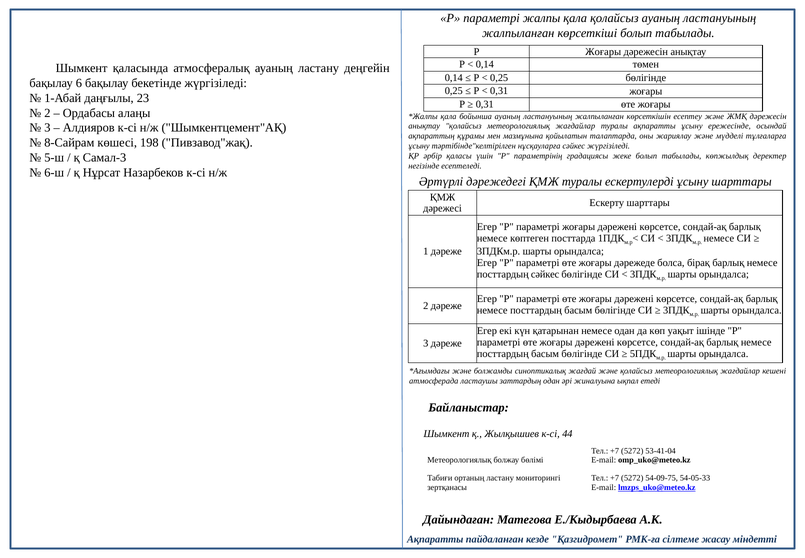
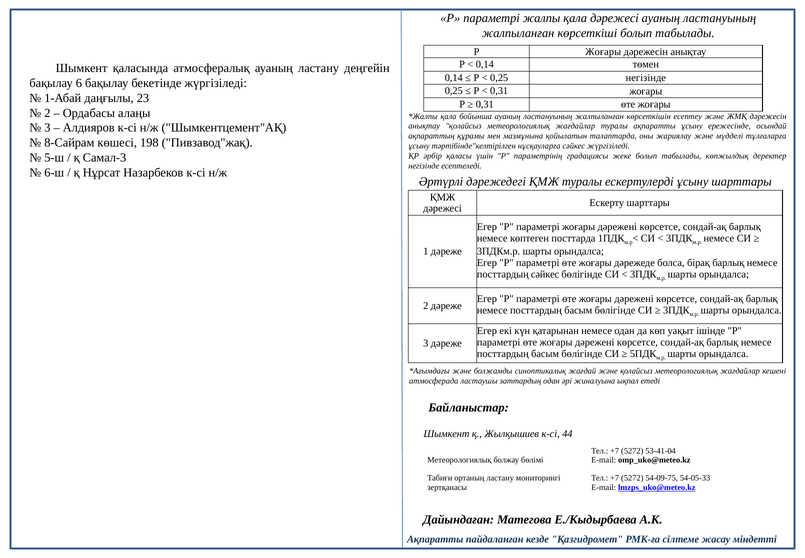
қала қолайсыз: қолайсыз -> дәрежесі (614, 18)
0,25 бөлігінде: бөлігінде -> негізінде (646, 78)
